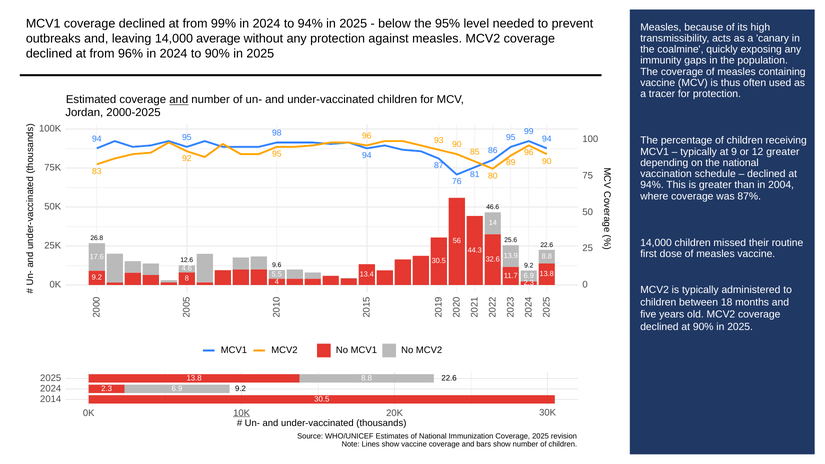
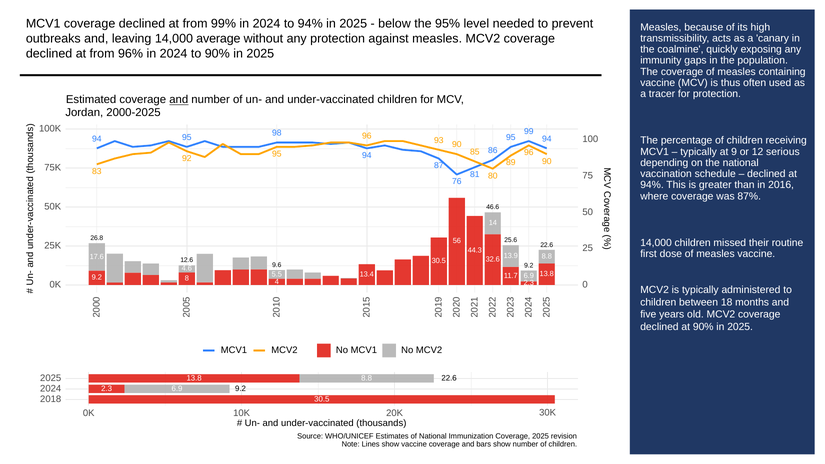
12 greater: greater -> serious (783, 152)
2004: 2004 -> 2016 (781, 185)
2014: 2014 -> 2018 (51, 399)
10K underline: present -> none (242, 413)
